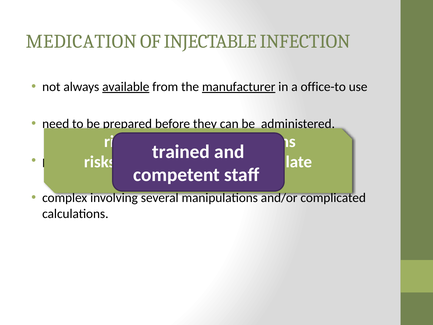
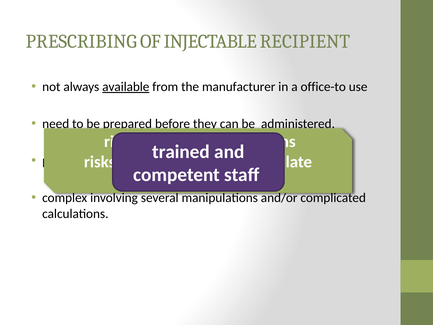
MEDICATION: MEDICATION -> PRESCRIBING (81, 41)
INFECTION: INFECTION -> RECIPIENT (305, 41)
manufacturer underline: present -> none (239, 87)
